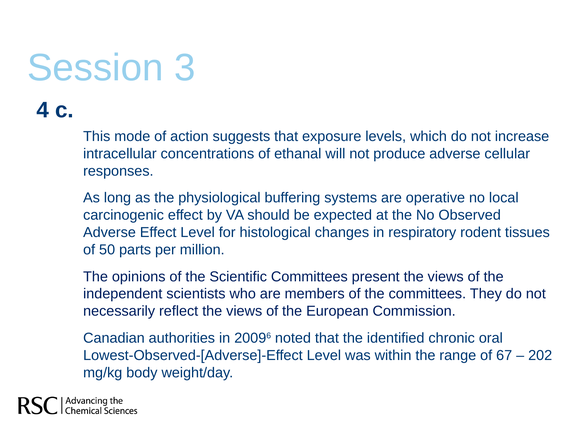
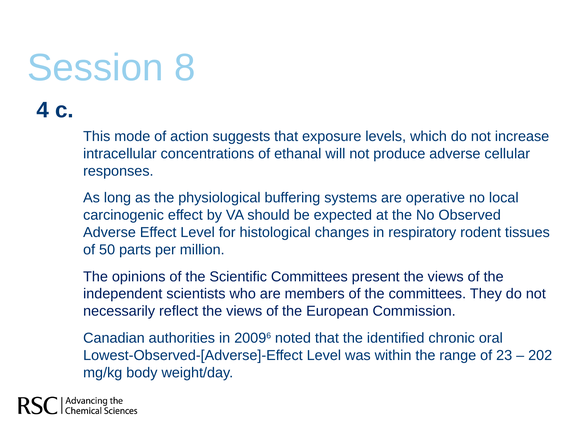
3: 3 -> 8 (185, 68)
67: 67 -> 23 (504, 355)
